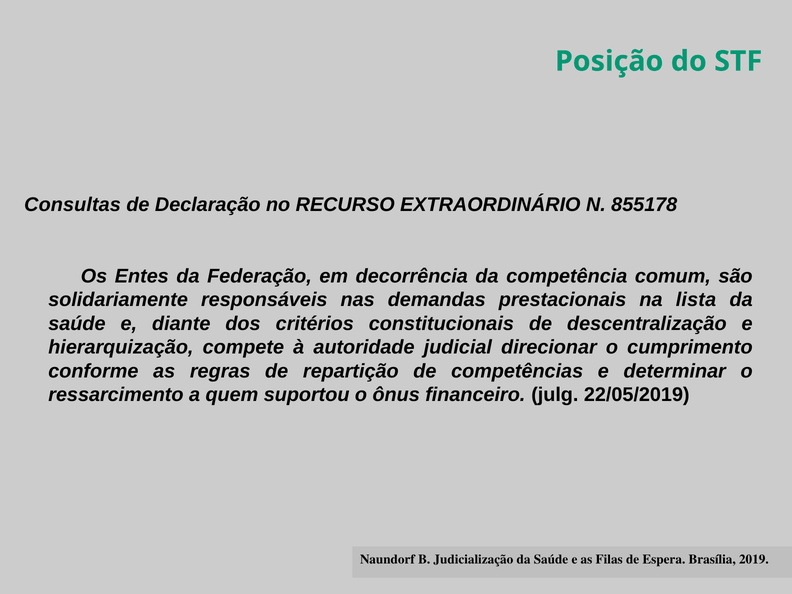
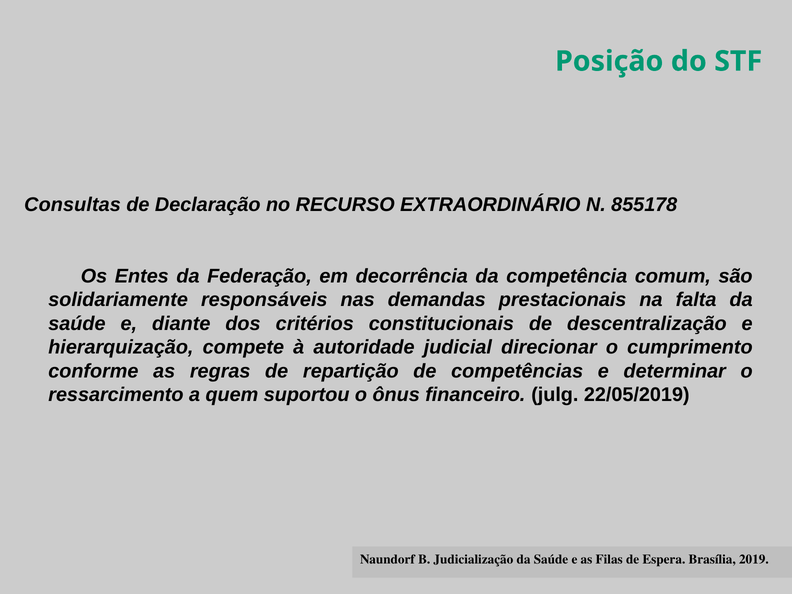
lista: lista -> falta (696, 300)
